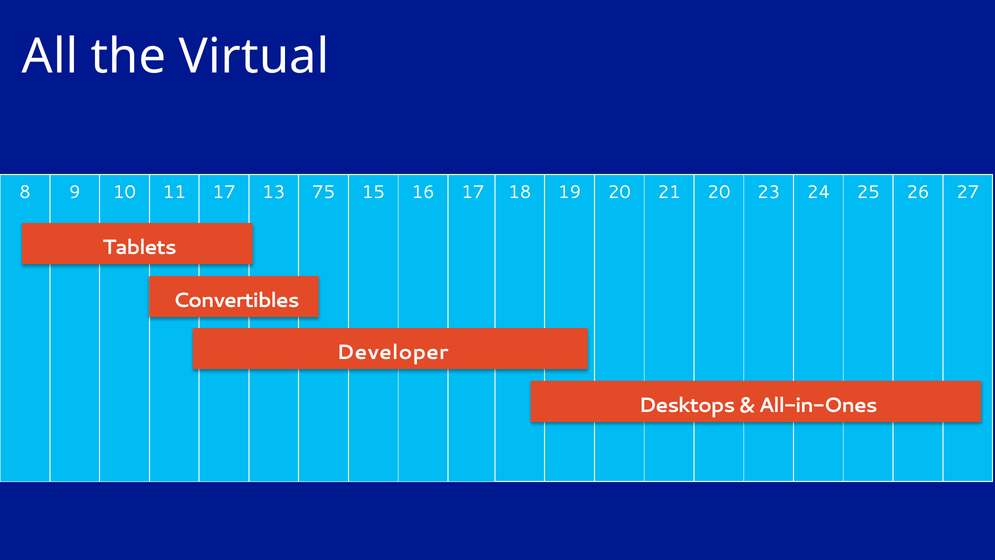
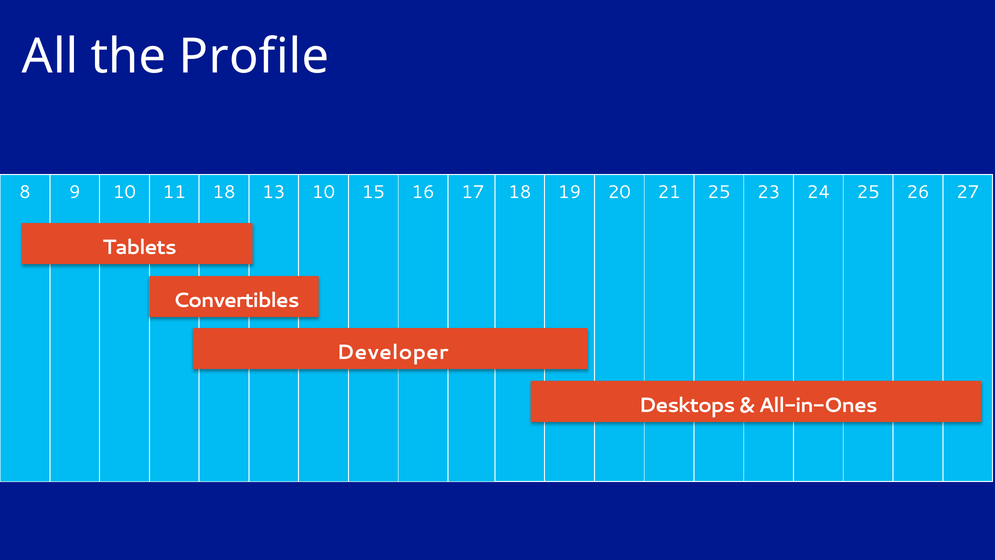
Virtual: Virtual -> Profile (254, 57)
11 17: 17 -> 18 (224, 192)
13 75: 75 -> 10 (324, 192)
21 20: 20 -> 25 (719, 192)
